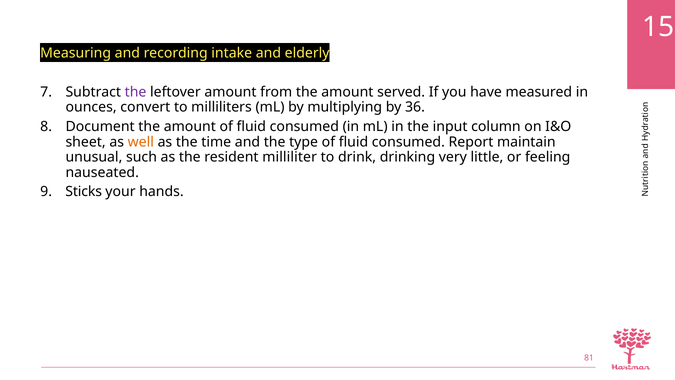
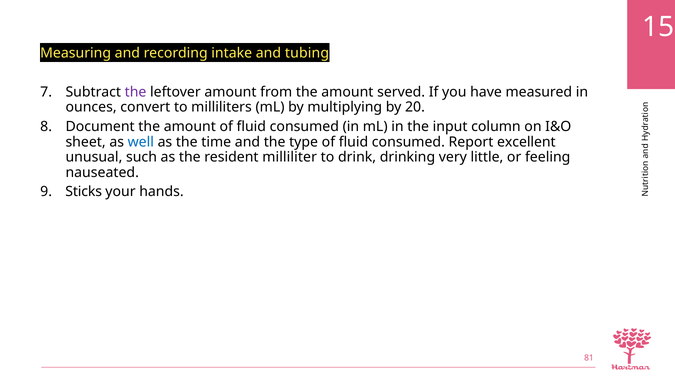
elderly: elderly -> tubing (307, 53)
36: 36 -> 20 (415, 107)
well colour: orange -> blue (141, 142)
maintain: maintain -> excellent (526, 142)
